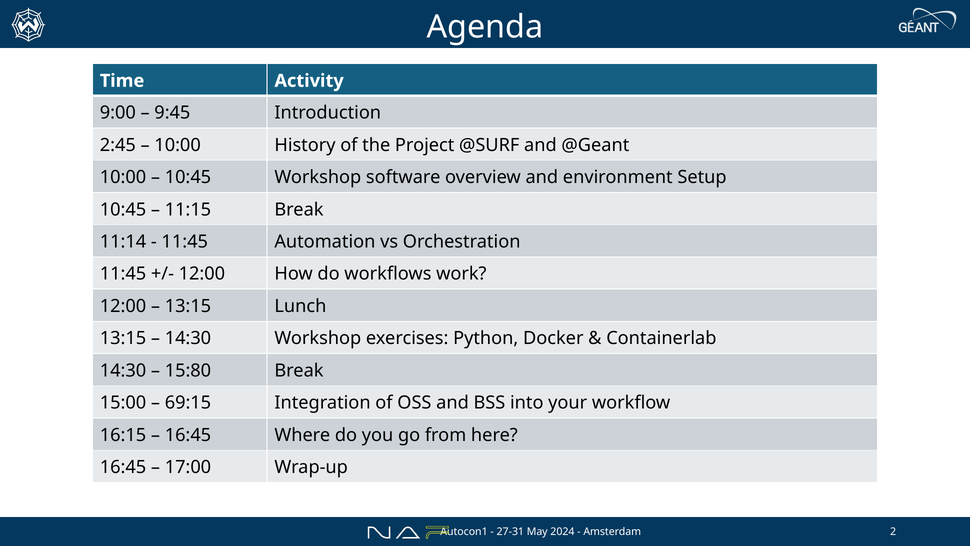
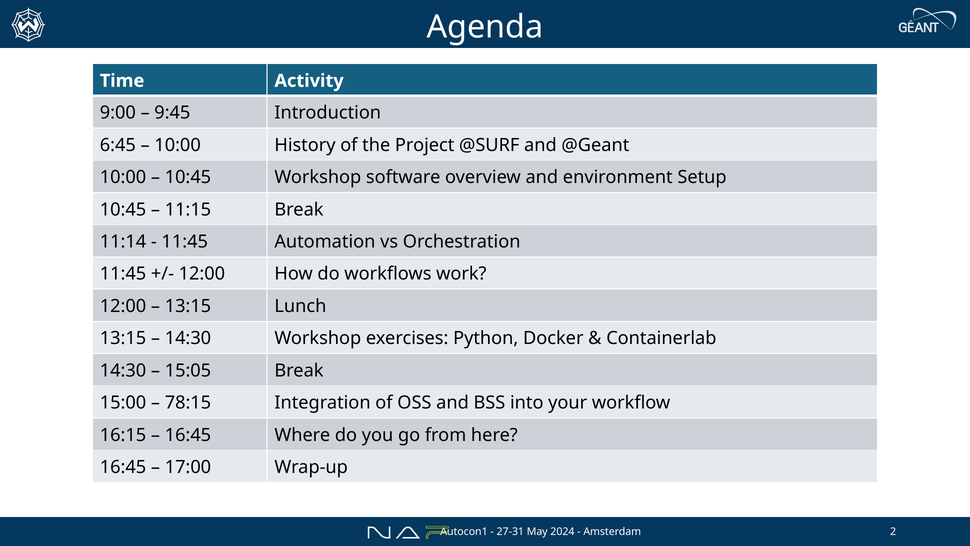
2:45: 2:45 -> 6:45 (118, 145)
15:80: 15:80 -> 15:05 (188, 370)
69:15: 69:15 -> 78:15 (188, 403)
